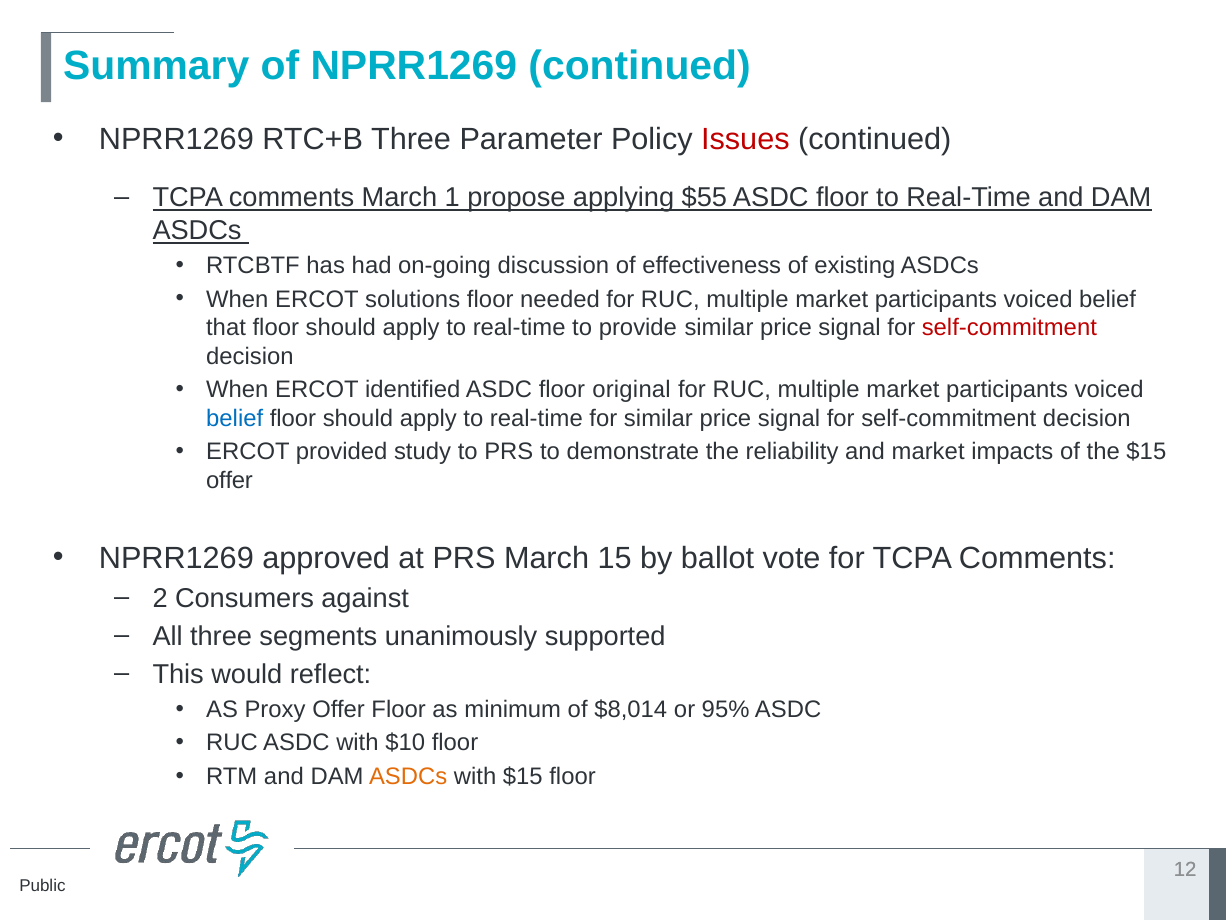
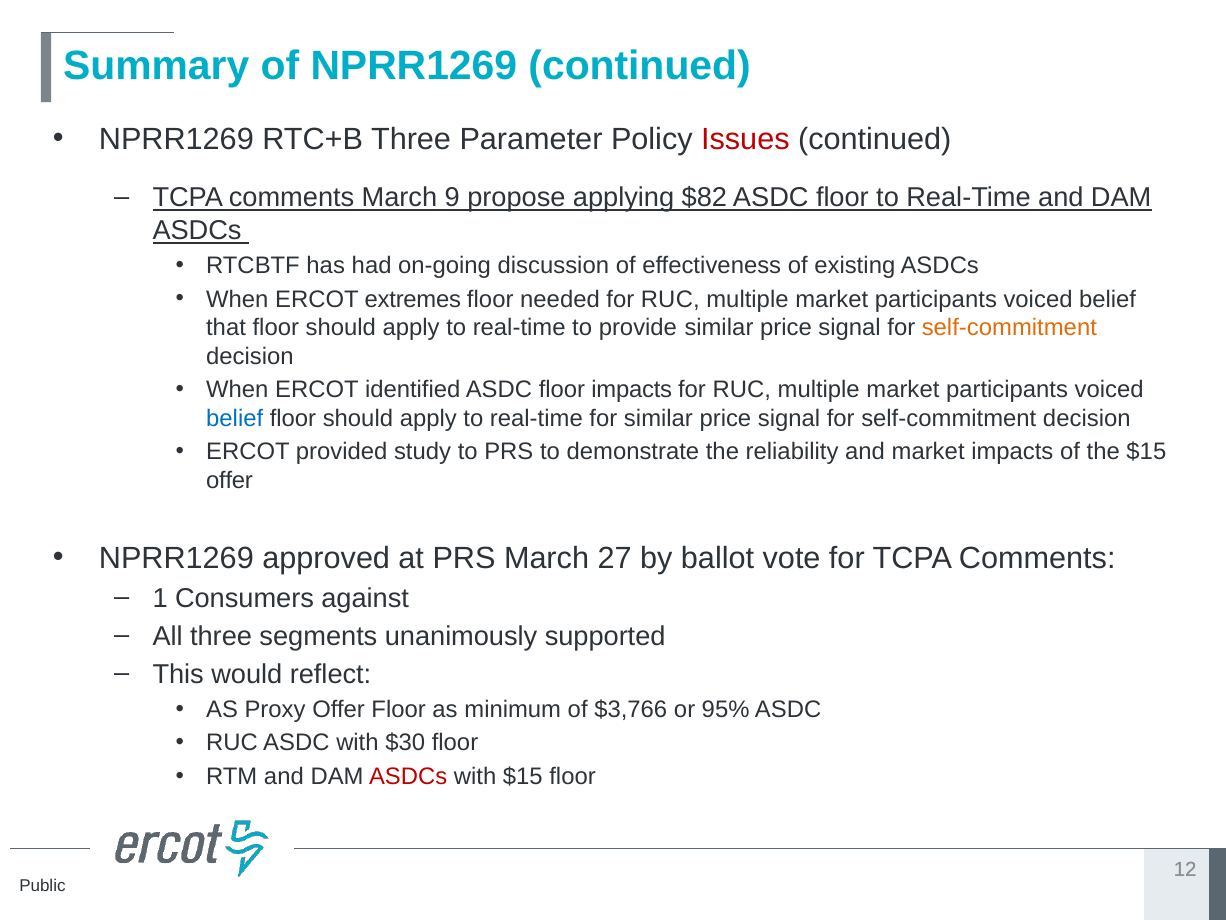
1: 1 -> 9 (452, 198)
$55: $55 -> $82 (704, 198)
solutions: solutions -> extremes (413, 299)
self-commitment colour: red -> orange (1009, 328)
floor original: original -> impacts (632, 390)
15: 15 -> 27 (615, 558)
2: 2 -> 1 (160, 598)
$8,014: $8,014 -> $3,766 (631, 709)
$10: $10 -> $30 (405, 743)
ASDCs colour: orange -> red (408, 776)
